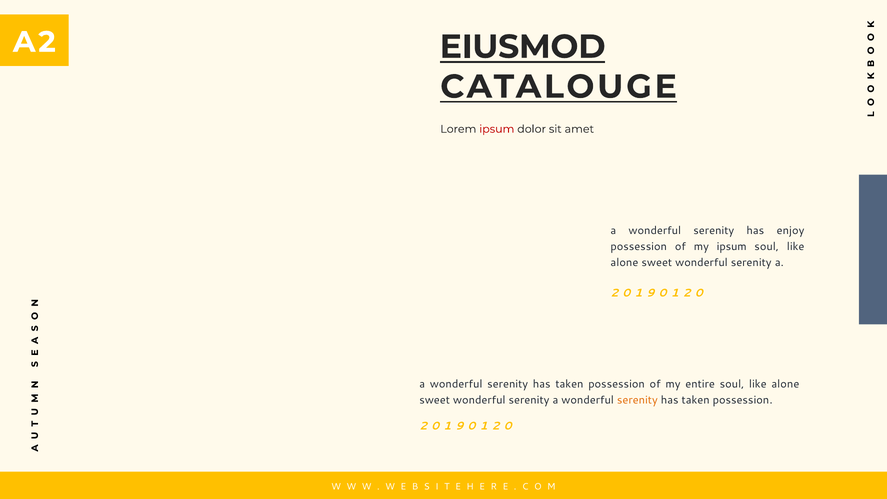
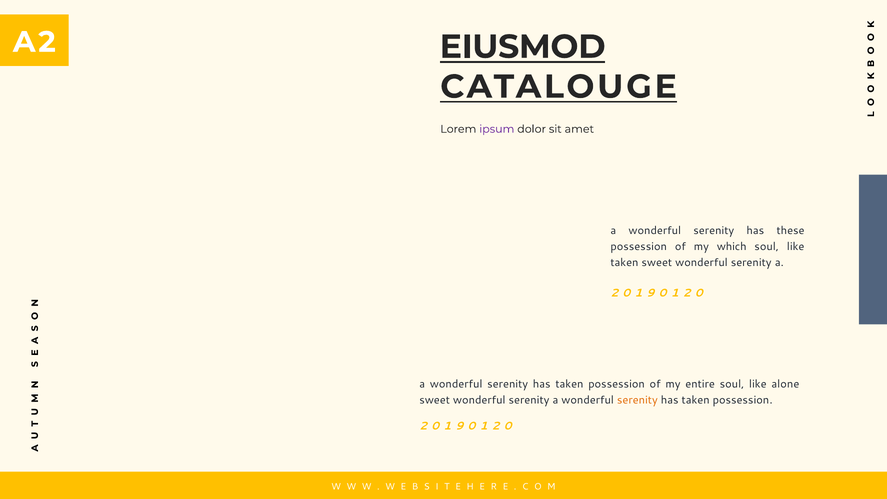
ipsum colour: red -> purple (497, 129)
enjoy: enjoy -> these (791, 231)
my ipsum: ipsum -> which (732, 247)
alone: alone -> taken (624, 263)
